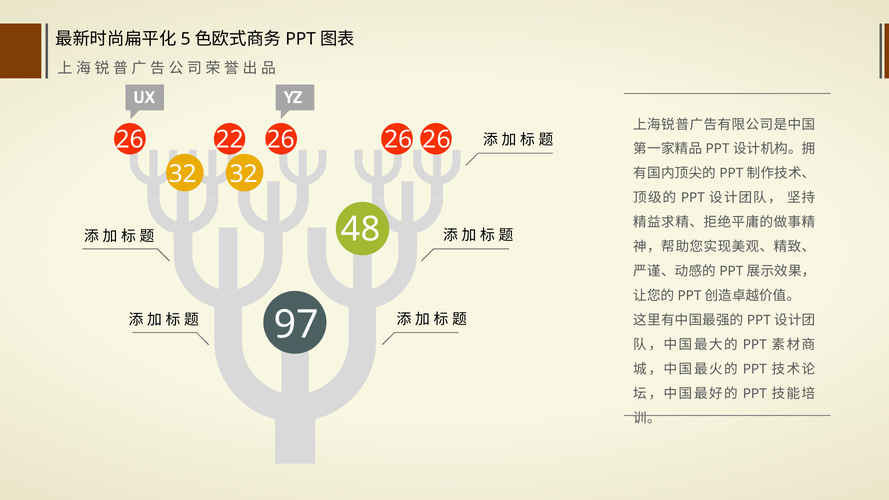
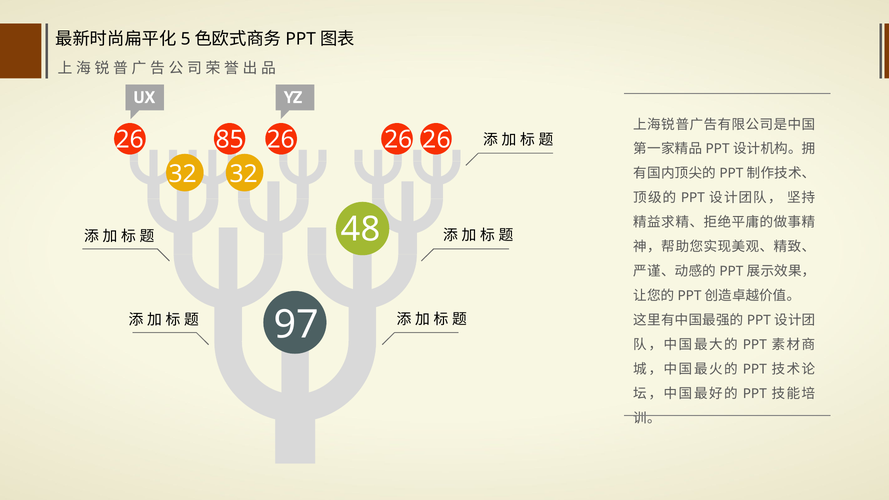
22: 22 -> 85 (230, 140)
